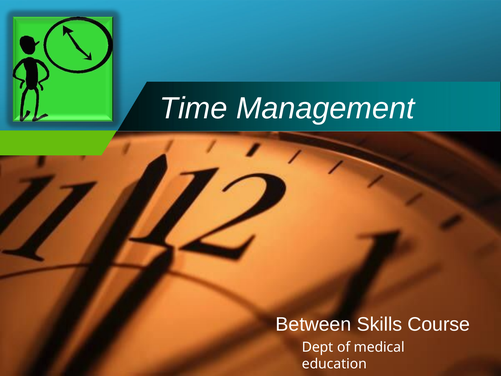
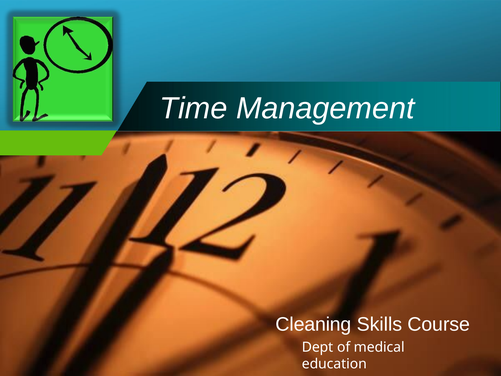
Between: Between -> Cleaning (314, 324)
